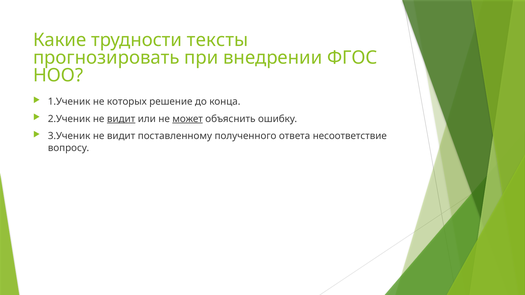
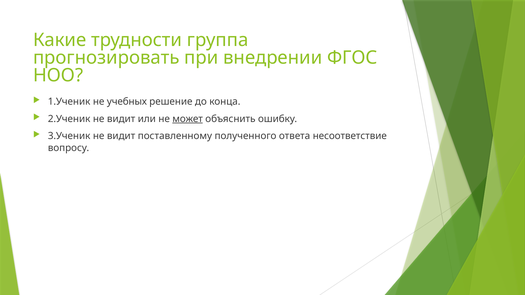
тексты: тексты -> группа (218, 40)
которых: которых -> учебных (127, 102)
видит underline: present -> none (121, 119)
